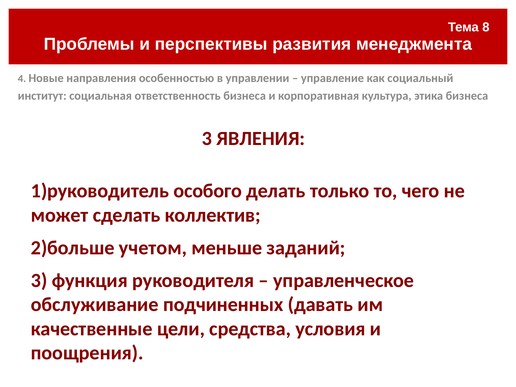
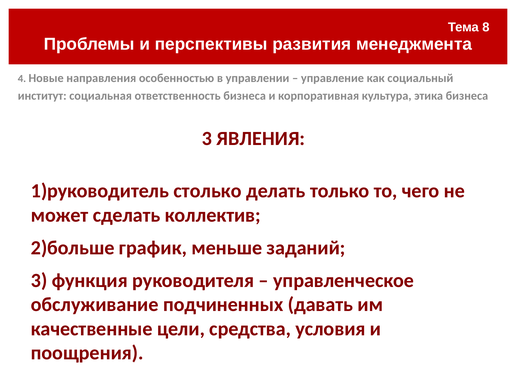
особого: особого -> столько (208, 191)
учетом: учетом -> график (153, 248)
